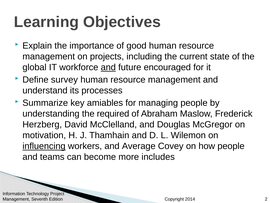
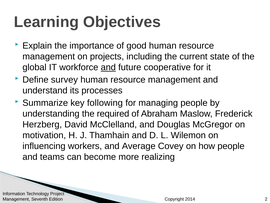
encouraged: encouraged -> cooperative (167, 67)
amiables: amiables -> following (105, 103)
influencing underline: present -> none (44, 146)
includes: includes -> realizing (158, 157)
